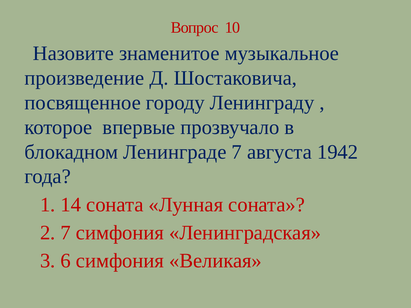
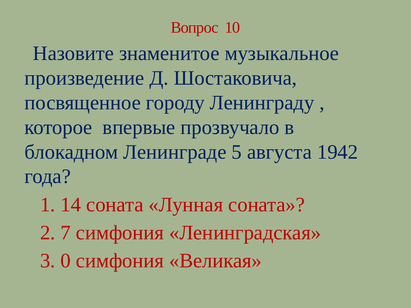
Ленинграде 7: 7 -> 5 (237, 152)
6: 6 -> 0 (66, 261)
